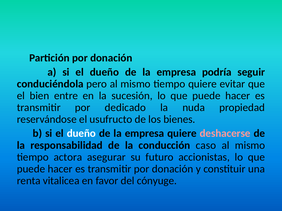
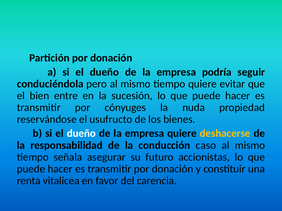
dedicado: dedicado -> cónyuges (125, 108)
deshacerse colour: pink -> yellow (225, 134)
actora: actora -> señala (68, 157)
cónyuge: cónyuge -> carencia (157, 181)
